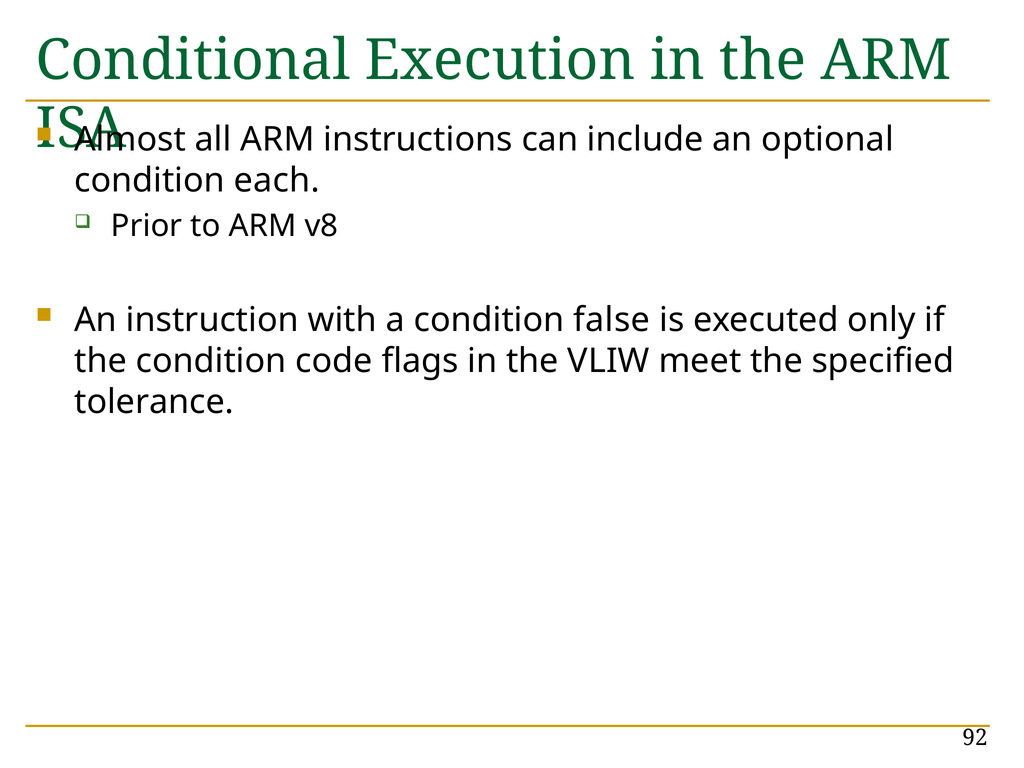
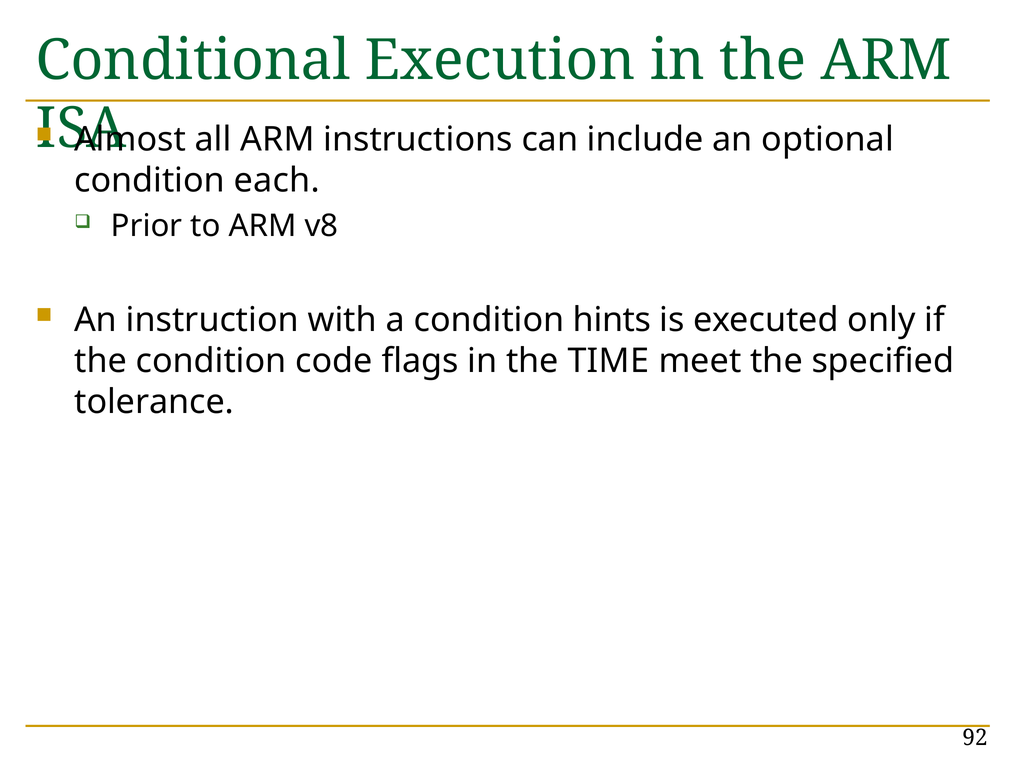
false: false -> hints (612, 320)
VLIW: VLIW -> TIME (608, 361)
